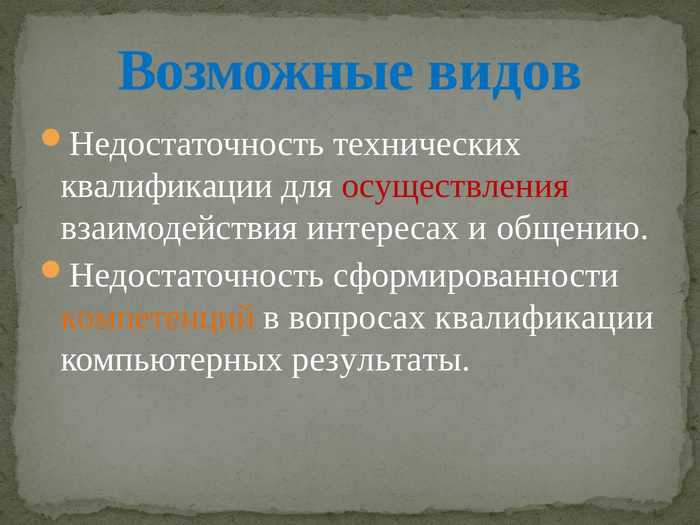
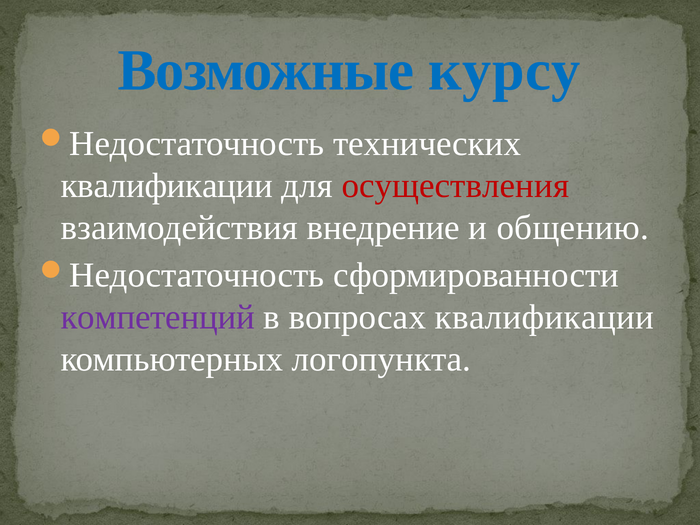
видов: видов -> курсу (504, 71)
интересах: интересах -> внедрение (383, 228)
компетенций colour: orange -> purple (158, 317)
результаты: результаты -> логопункта (381, 359)
